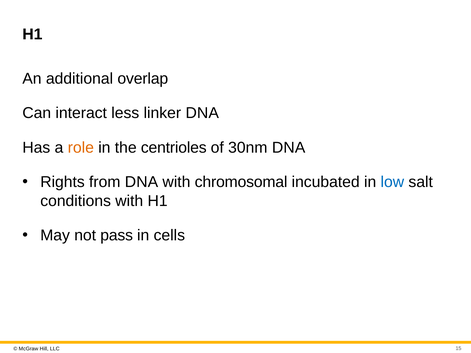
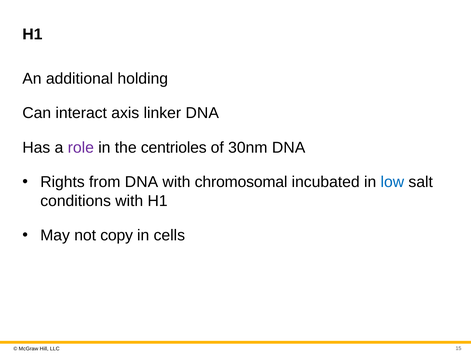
overlap: overlap -> holding (143, 79)
less: less -> axis (125, 113)
role colour: orange -> purple (81, 148)
pass: pass -> copy (117, 236)
